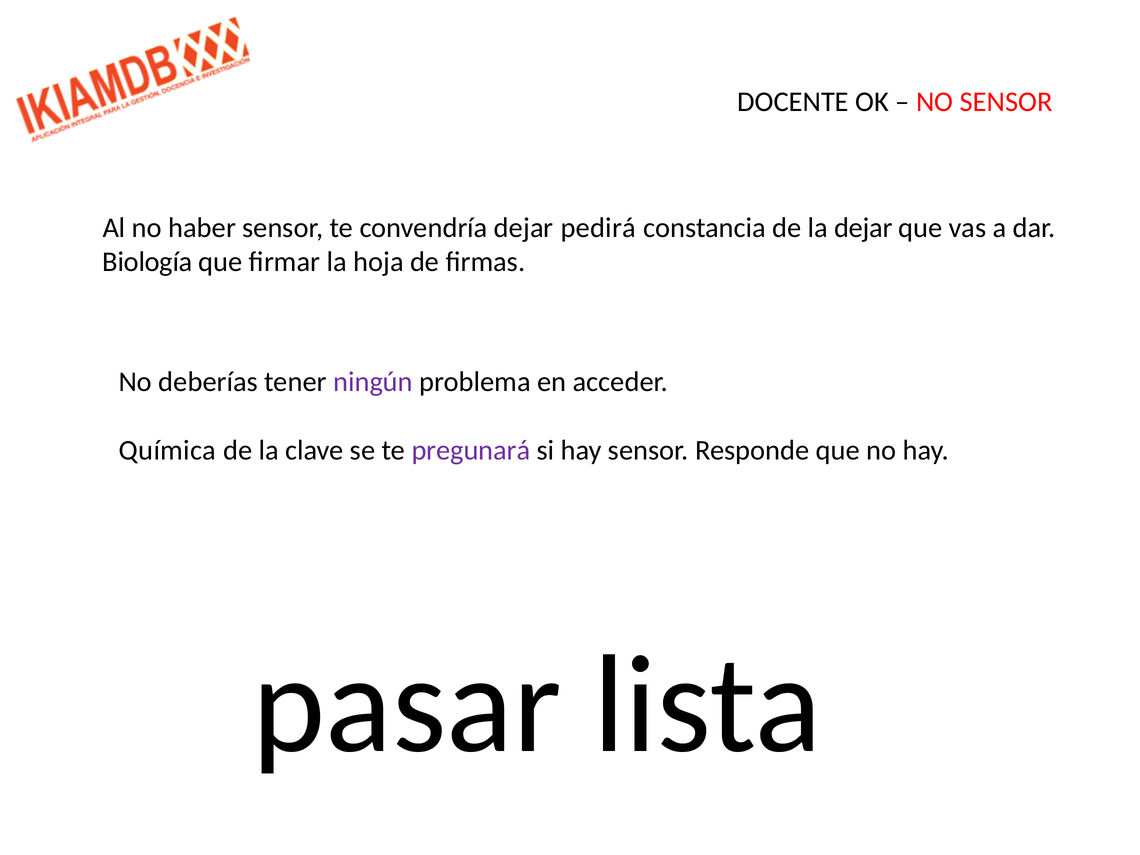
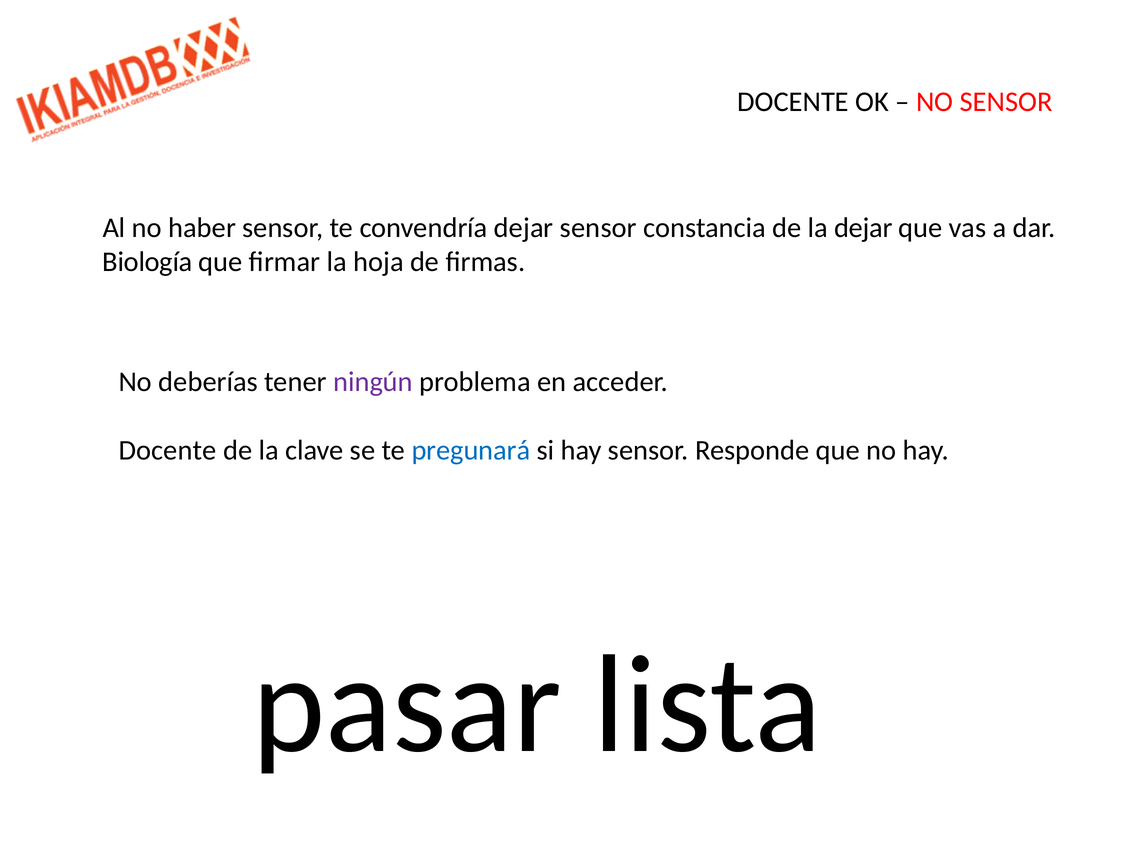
dejar pedirá: pedirá -> sensor (598, 228)
Química: Química -> Docente (168, 450)
pregunará colour: purple -> blue (471, 450)
